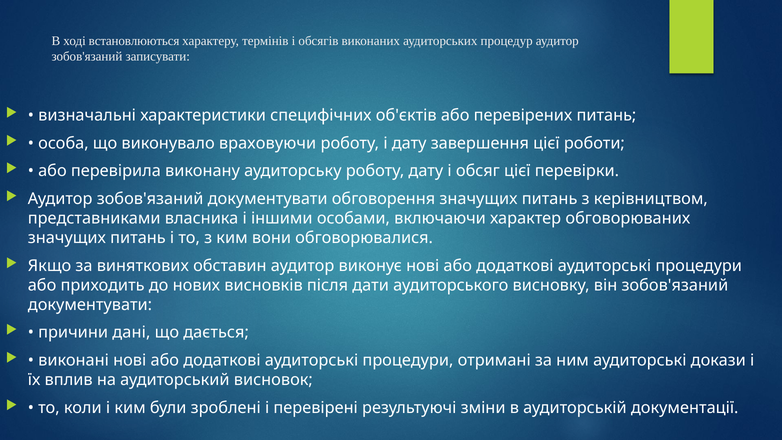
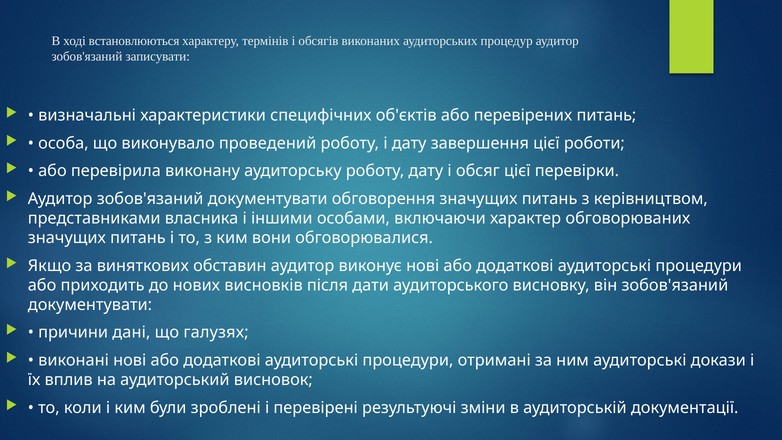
враховуючи: враховуючи -> проведений (268, 143)
дається: дається -> галузях (216, 332)
